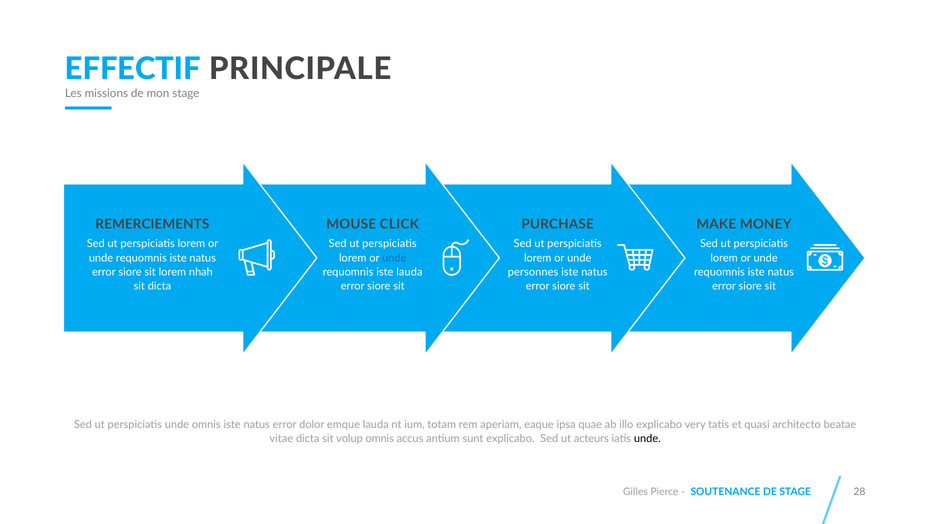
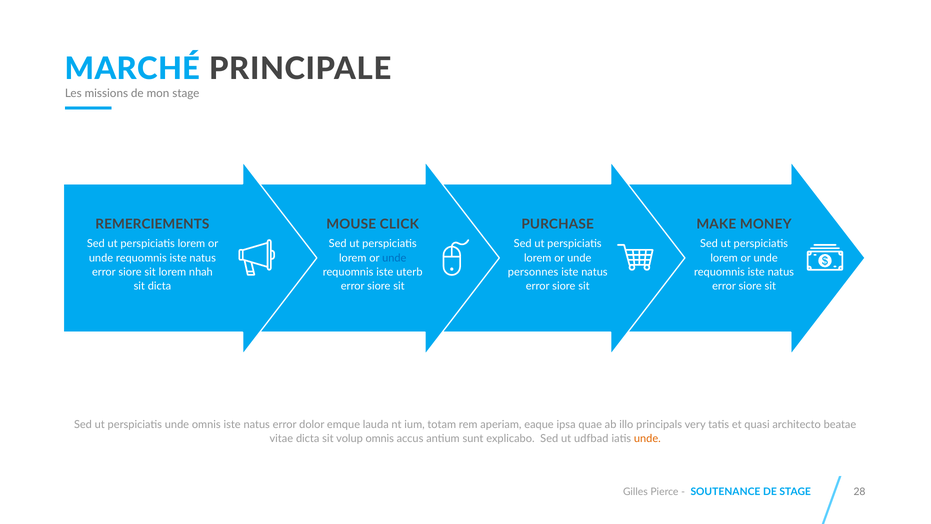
EFFECTIF: EFFECTIF -> MARCHÉ (133, 69)
iste lauda: lauda -> uterb (409, 272)
illo explicabo: explicabo -> principals (659, 424)
acteurs: acteurs -> udfbad (591, 438)
unde colour: black -> orange (647, 438)
